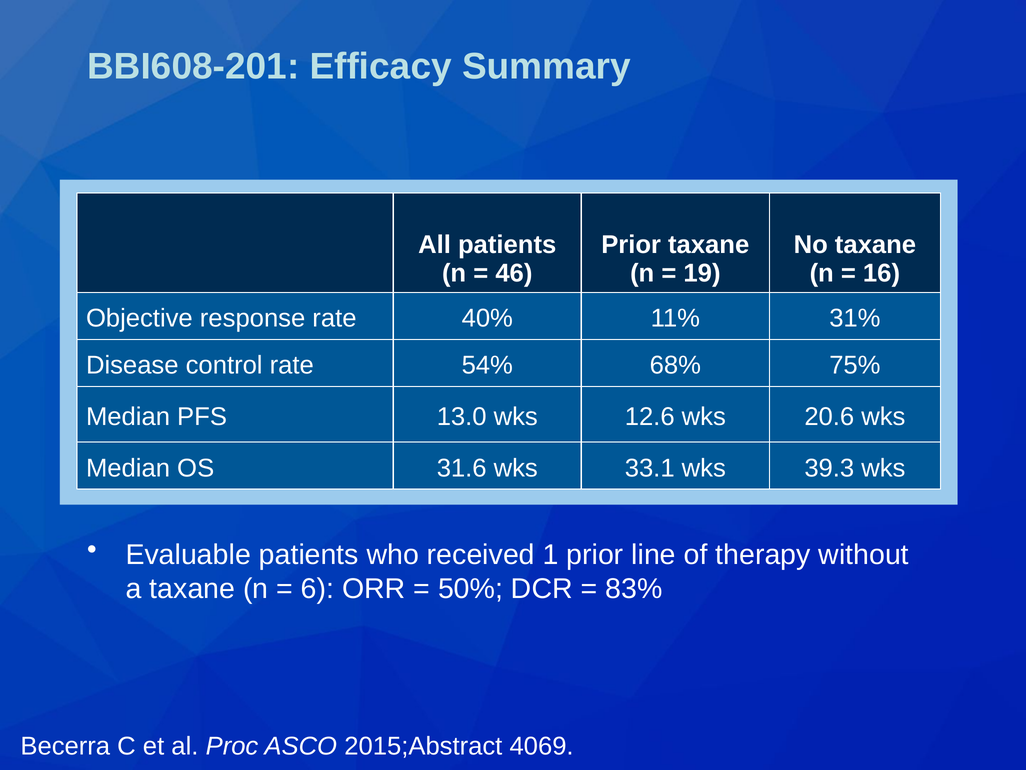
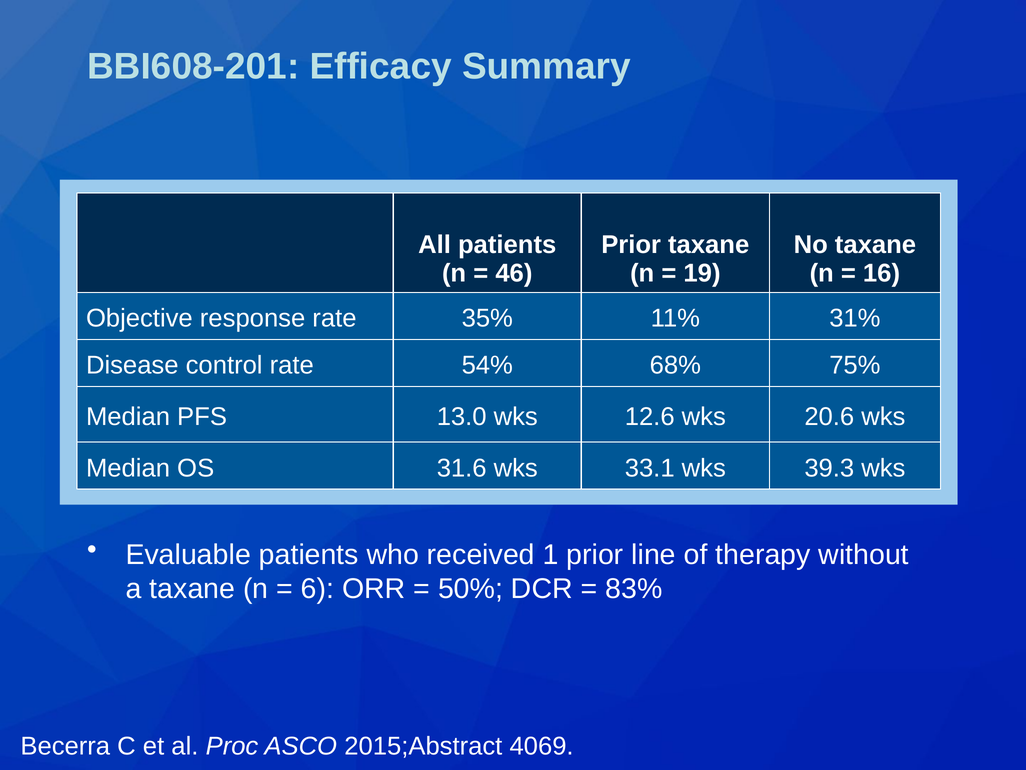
40%: 40% -> 35% (487, 318)
